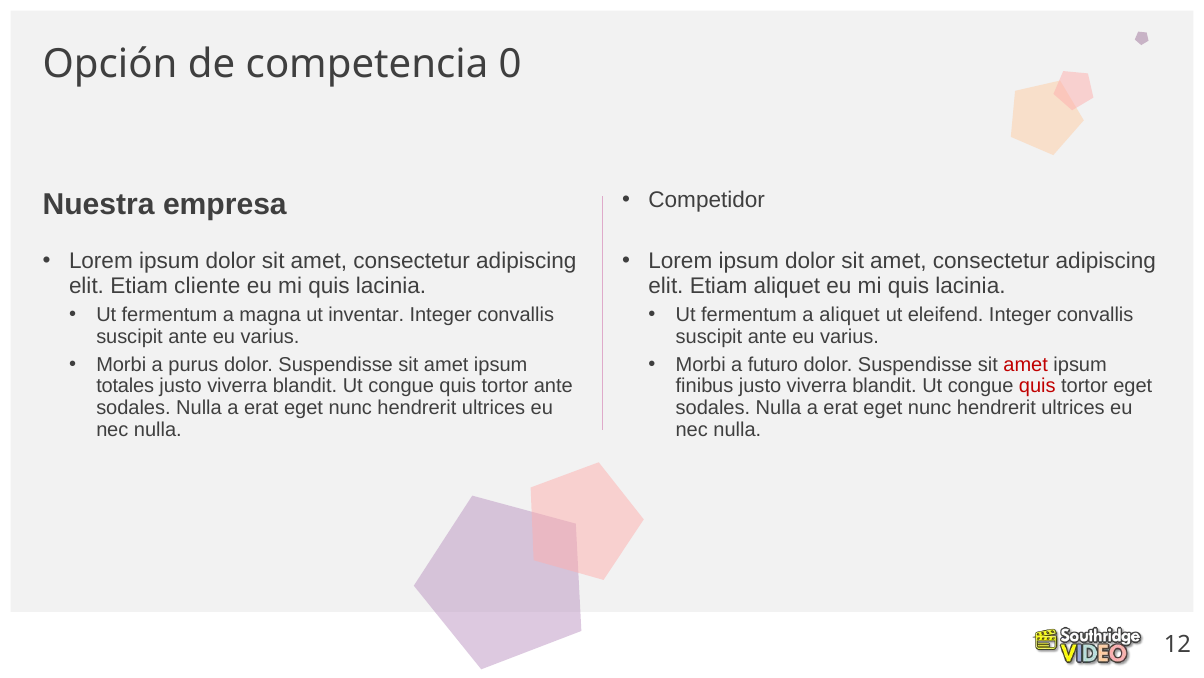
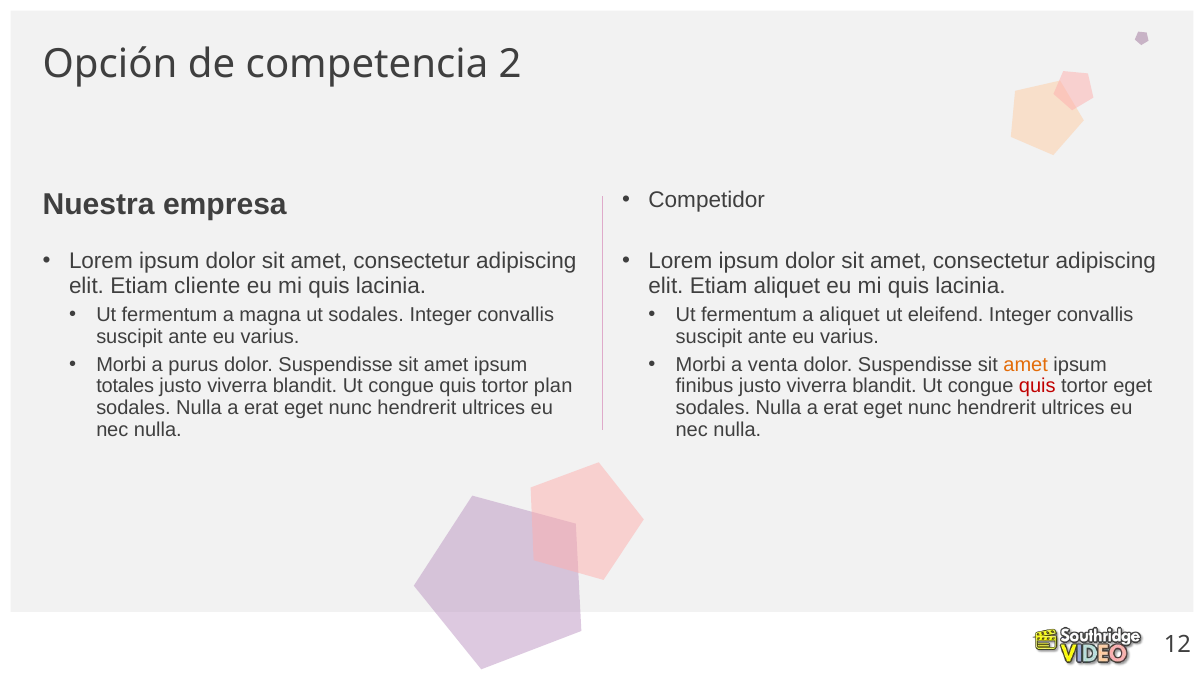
0: 0 -> 2 (510, 64)
ut inventar: inventar -> sodales (366, 315)
futuro: futuro -> venta (773, 364)
amet colour: red -> orange (1026, 364)
tortor ante: ante -> plan (553, 386)
